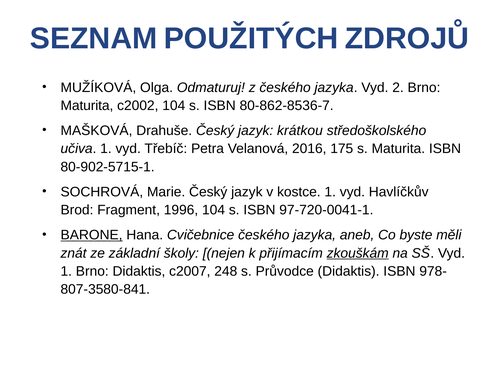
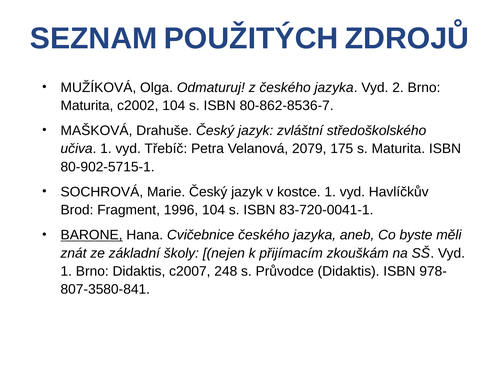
krátkou: krátkou -> zvláštní (300, 131)
2016: 2016 -> 2079 (309, 149)
97-720-0041-1: 97-720-0041-1 -> 83-720-0041-1 (326, 210)
zkouškám underline: present -> none (358, 253)
